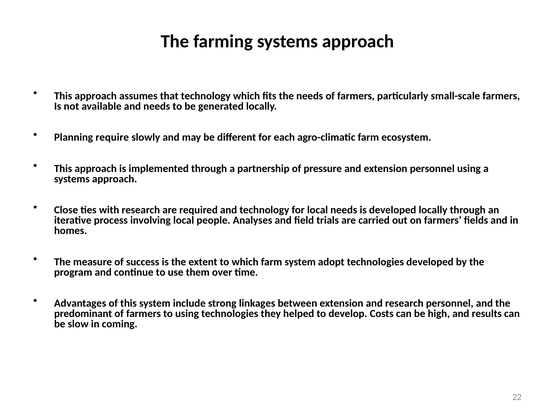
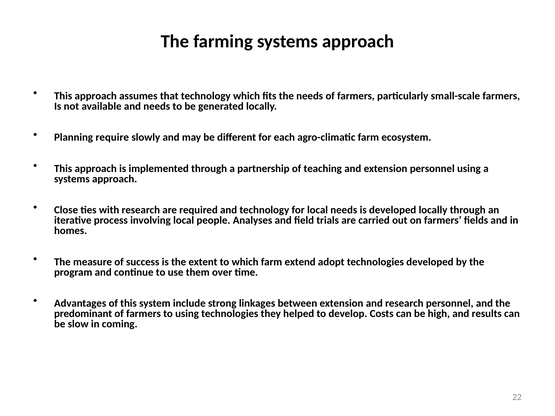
pressure: pressure -> teaching (323, 169)
farm system: system -> extend (300, 262)
